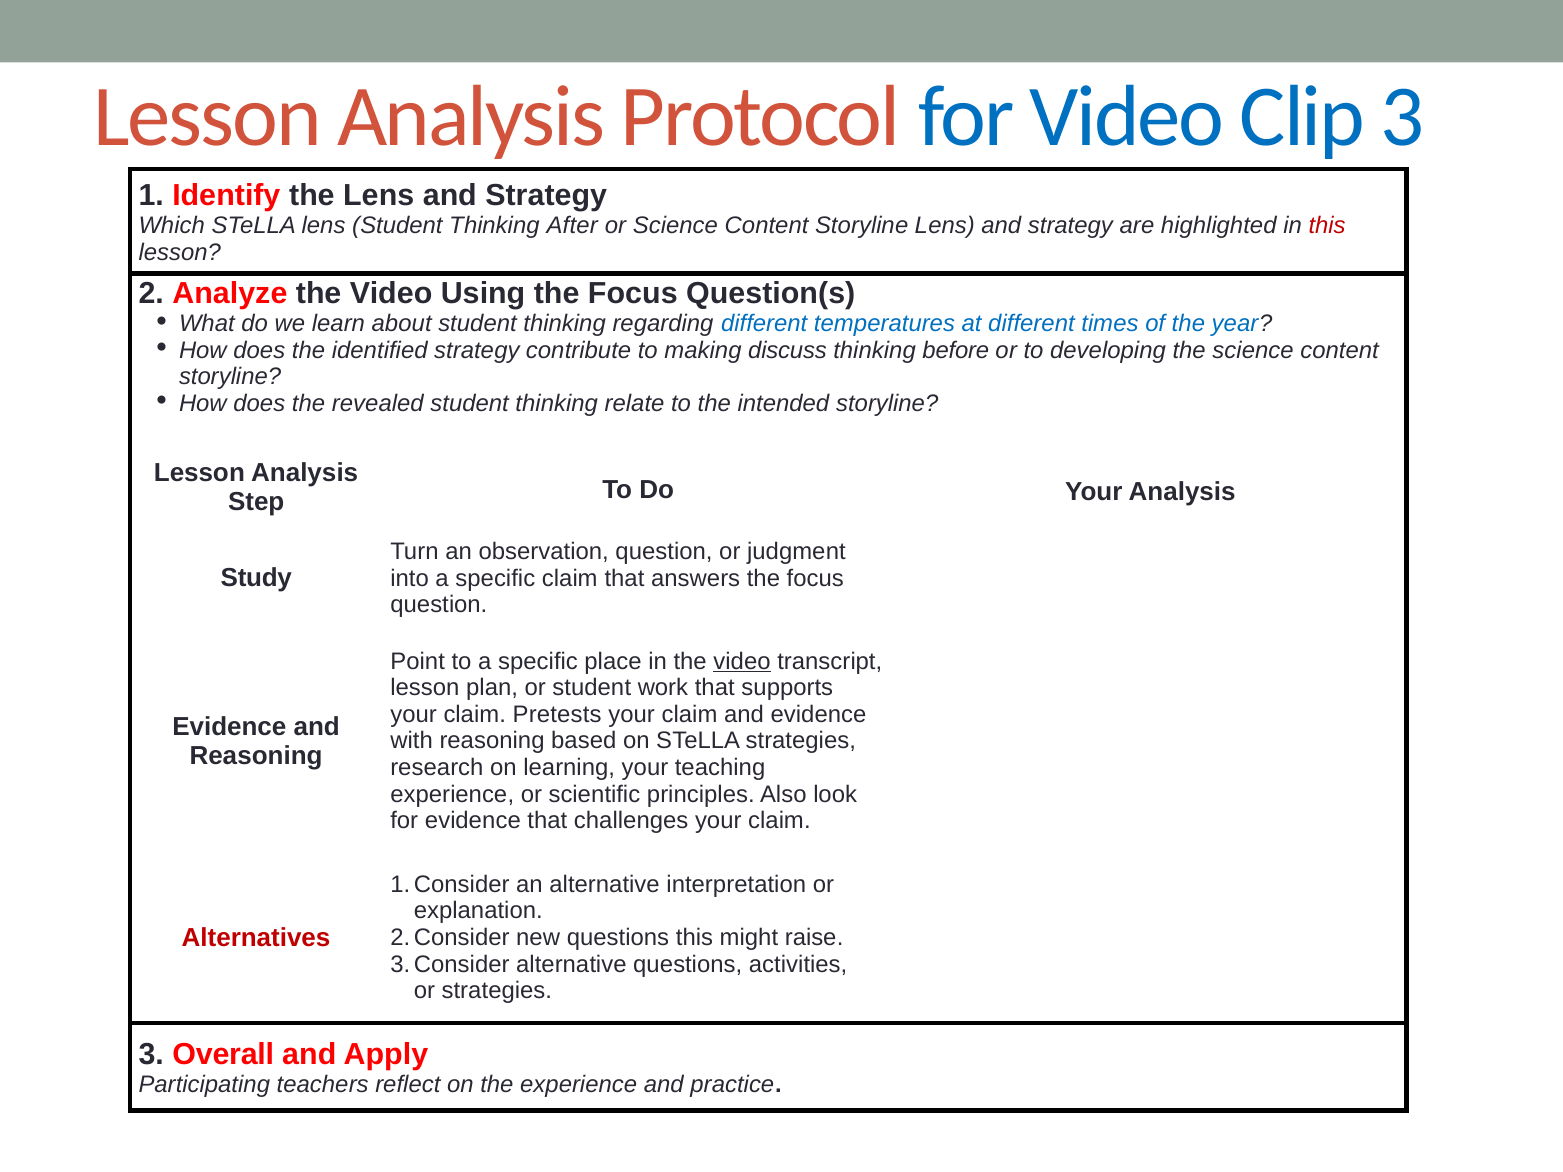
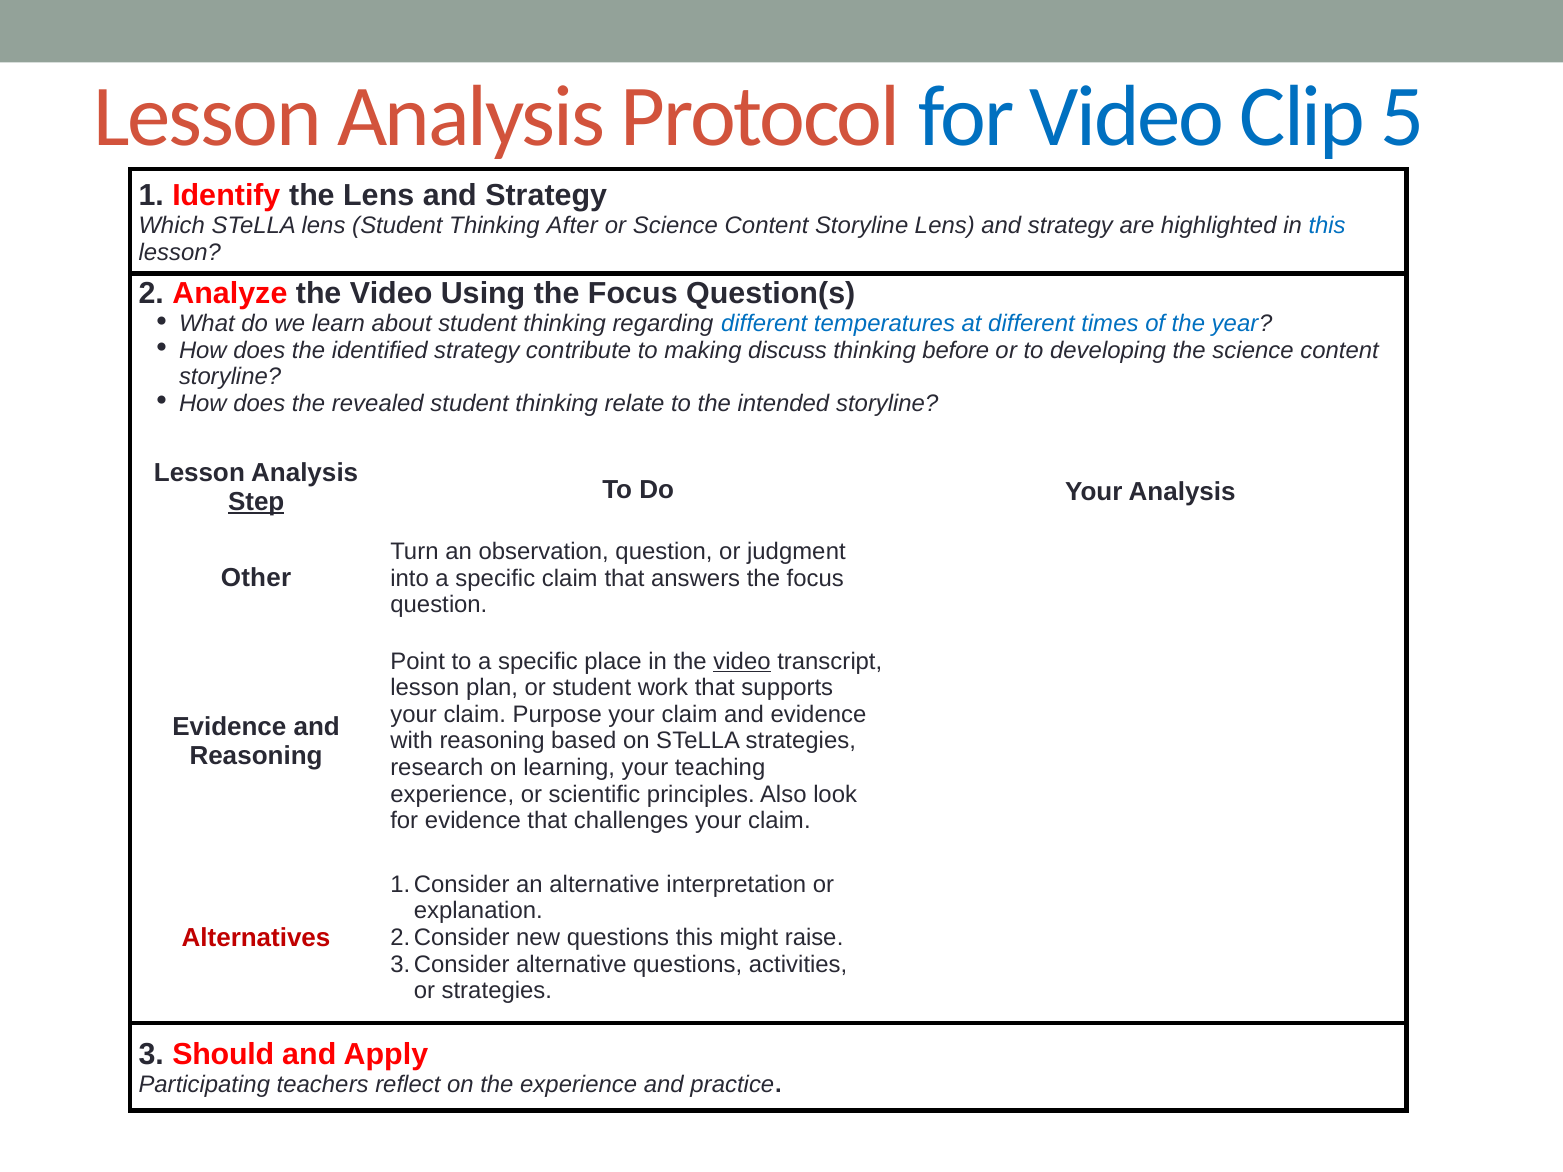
Clip 3: 3 -> 5 (1402, 117)
this colour: red -> blue (1327, 226)
Step underline: none -> present (256, 502)
Study: Study -> Other (256, 578)
Pretests: Pretests -> Purpose (557, 715)
Overall: Overall -> Should (223, 1054)
